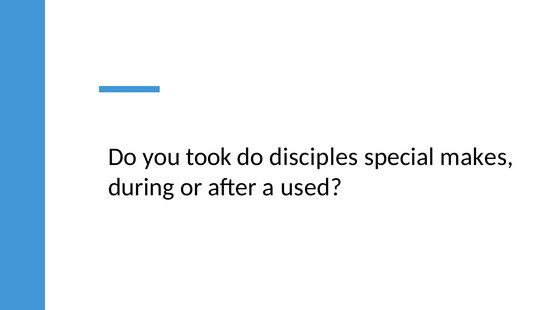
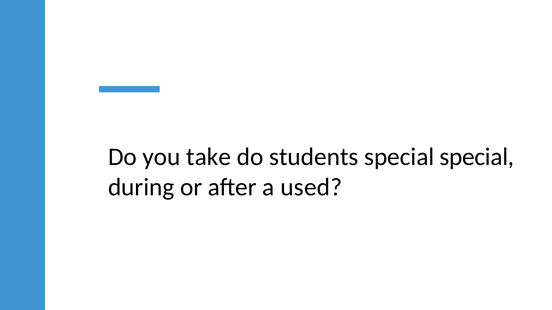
took: took -> take (209, 157)
disciples: disciples -> students (314, 157)
special makes: makes -> special (477, 157)
